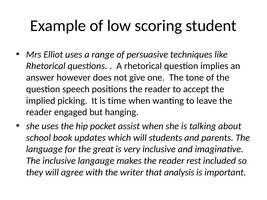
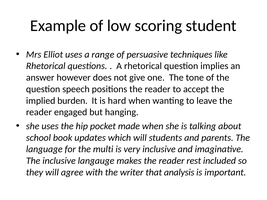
picking: picking -> burden (72, 101)
time: time -> hard (117, 101)
assist: assist -> made (129, 126)
great: great -> multi (103, 149)
